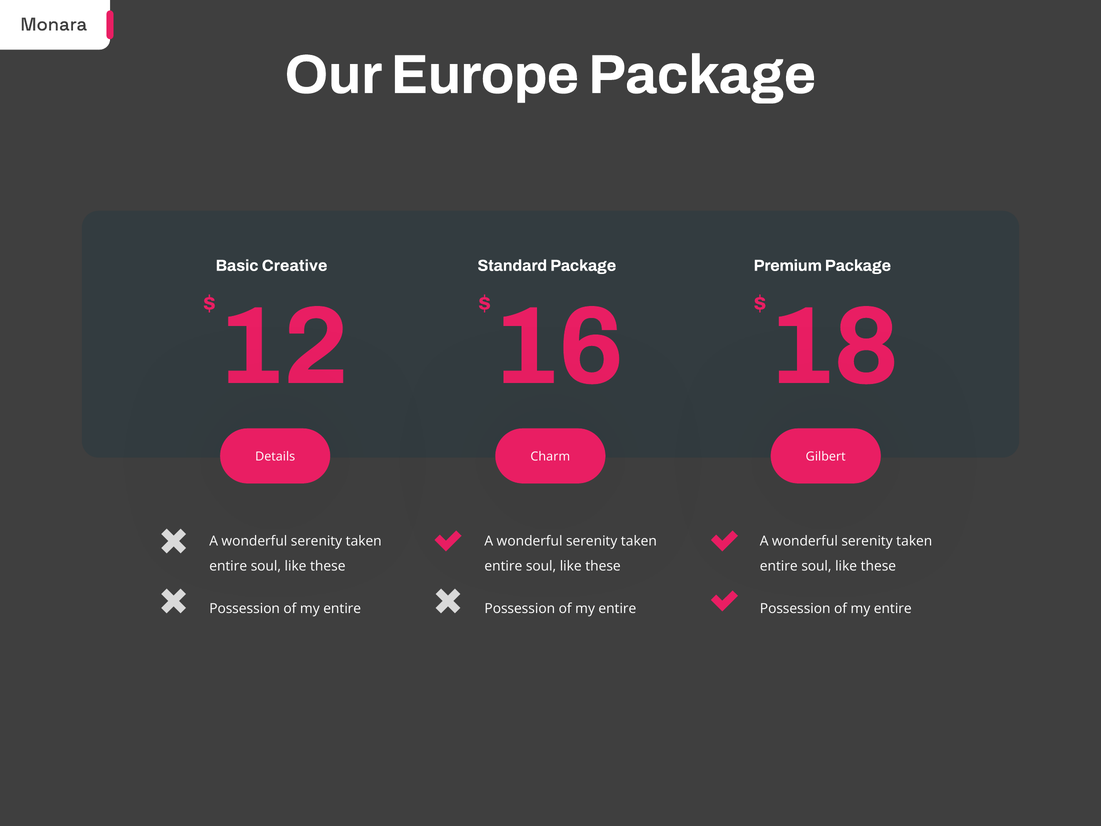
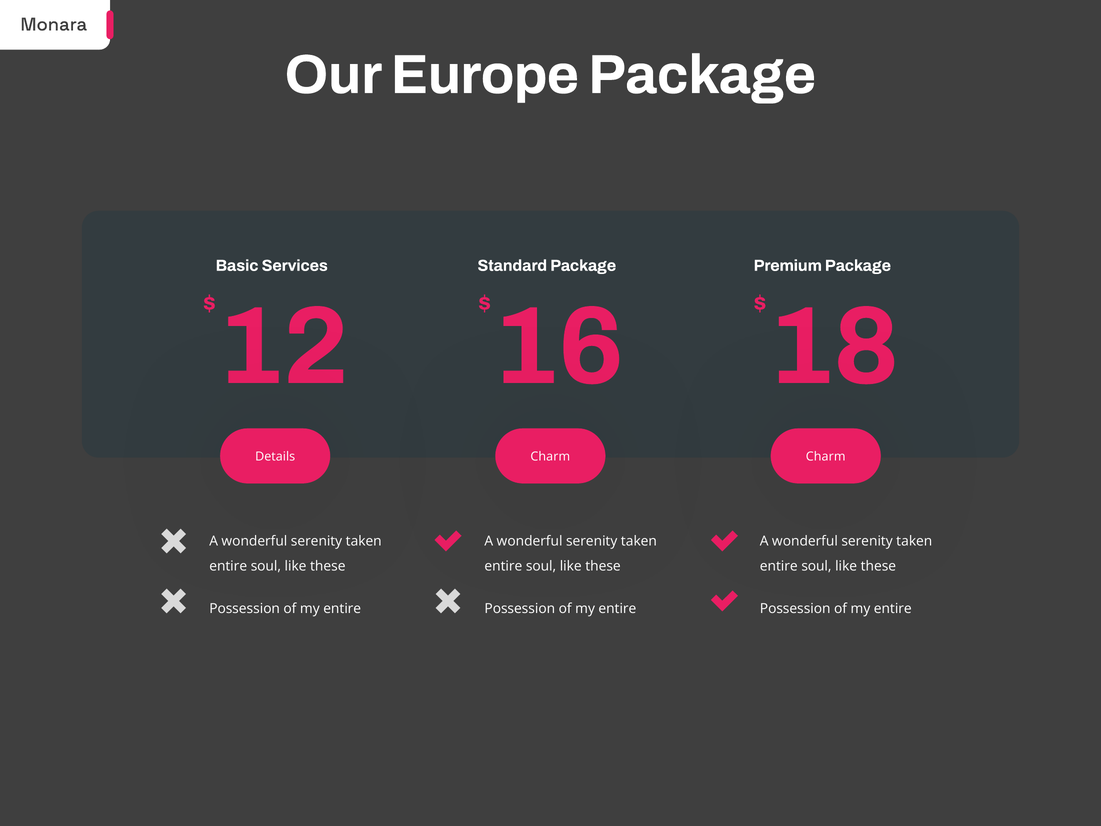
Creative: Creative -> Services (295, 265)
Gilbert: Gilbert -> Charm (826, 457)
